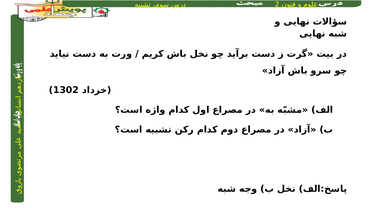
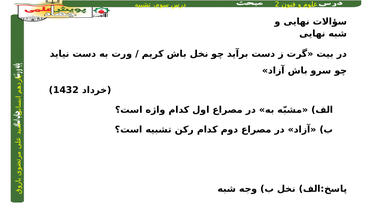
1302: 1302 -> 1432 (66, 90)
